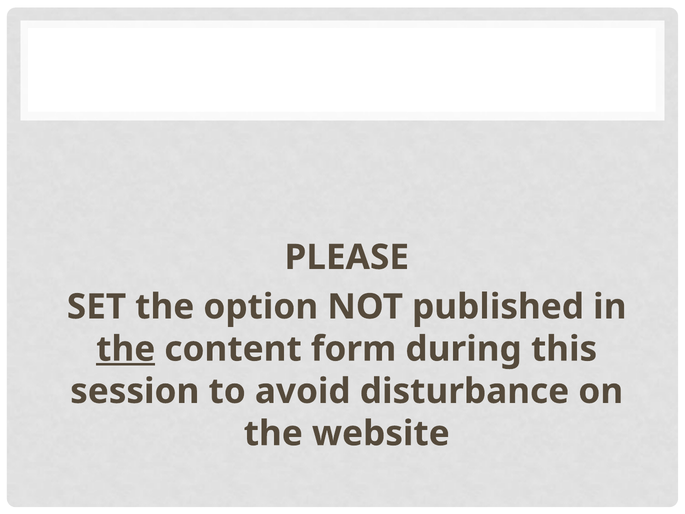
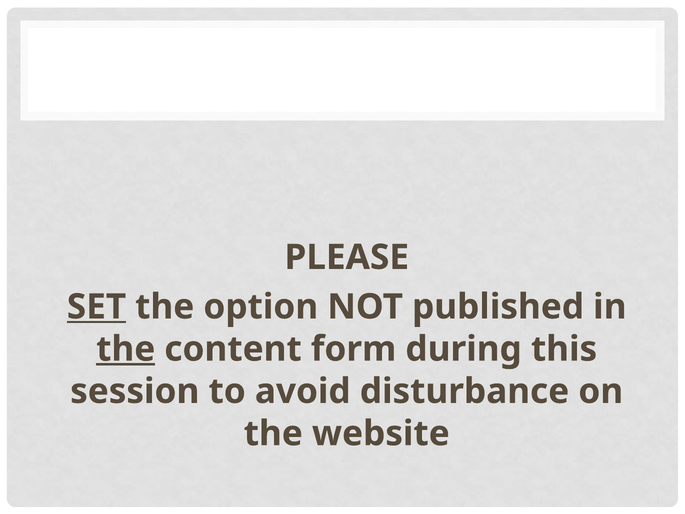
SET underline: none -> present (96, 307)
